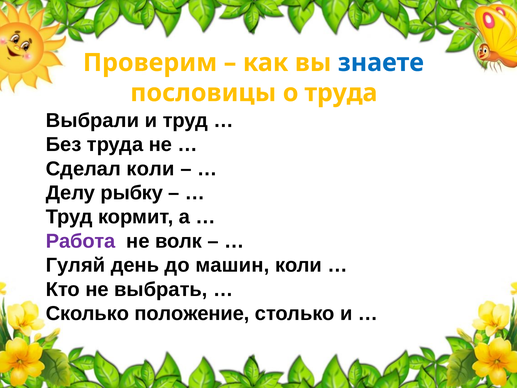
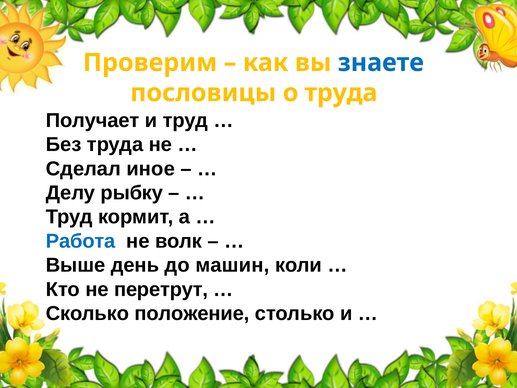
Выбрали: Выбрали -> Получает (93, 120)
Сделал коли: коли -> иное (151, 169)
Работа colour: purple -> blue (81, 241)
Гуляй: Гуляй -> Выше (75, 265)
выбрать: выбрать -> перетрут (161, 289)
